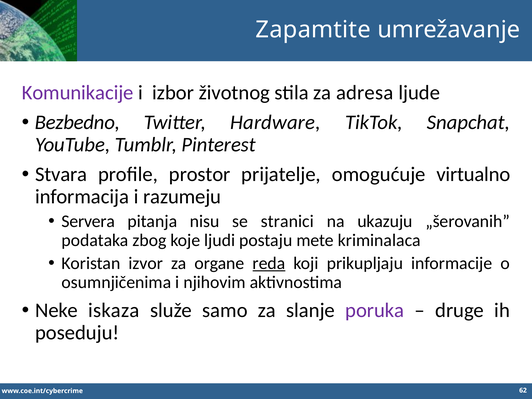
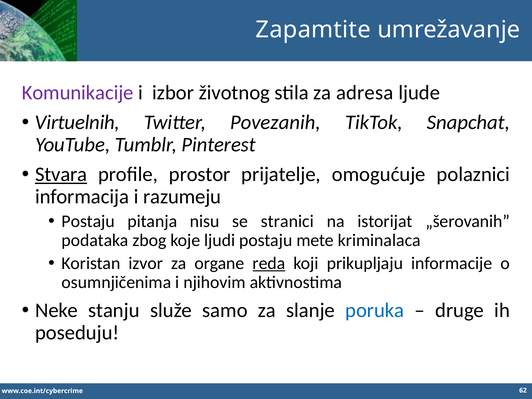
Bezbedno: Bezbedno -> Virtuelnih (77, 122)
Hardware: Hardware -> Povezanih (275, 122)
Stvara underline: none -> present (61, 174)
virtualno: virtualno -> polaznici (473, 174)
Servera: Servera -> Postaju (88, 221)
ukazuju: ukazuju -> istorijat (385, 221)
iskaza: iskaza -> stanju (114, 310)
poruka colour: purple -> blue (375, 310)
